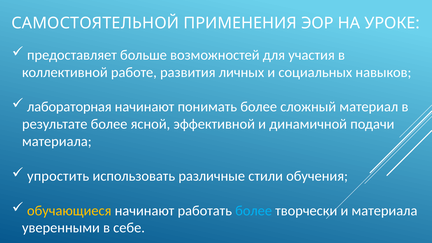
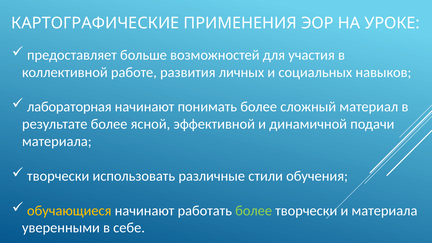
САМОСТОЯТЕЛЬНОЙ: САМОСТОЯТЕЛЬНОЙ -> КАРТОГРАФИЧЕСКИЕ (95, 23)
упростить: упростить -> творчески (58, 176)
более colour: light blue -> light green (254, 211)
